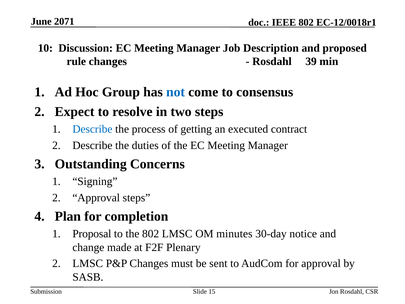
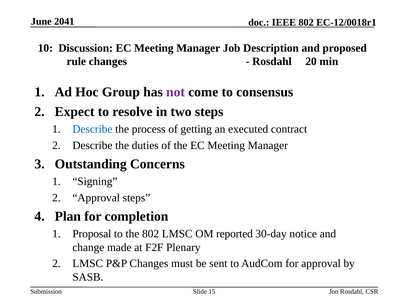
2071: 2071 -> 2041 (64, 21)
39: 39 -> 20 (311, 61)
not colour: blue -> purple (176, 92)
minutes: minutes -> reported (234, 234)
